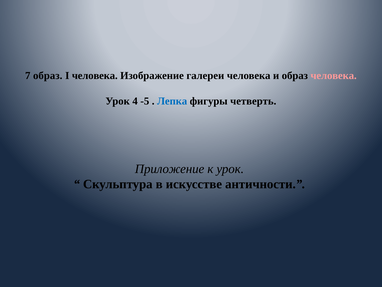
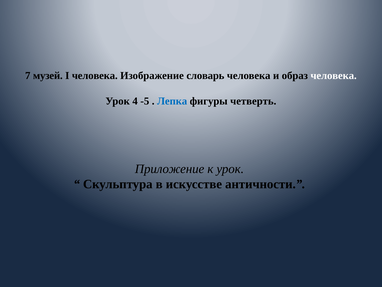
7 образ: образ -> музей (48, 75)
галереи: галереи -> словарь (205, 75)
человека colour: pink -> white (334, 75)
